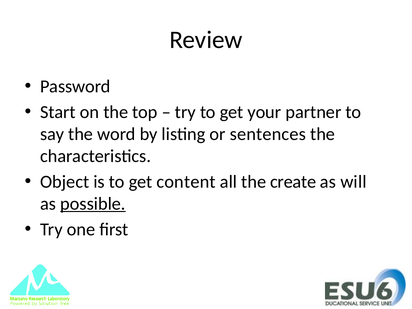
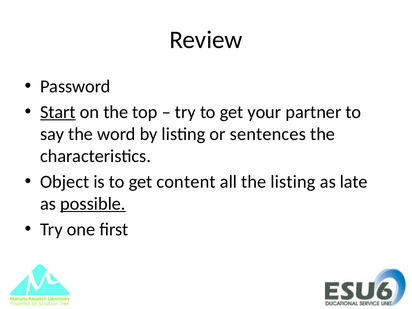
Start underline: none -> present (58, 112)
the create: create -> listing (293, 182)
will: will -> late (354, 182)
